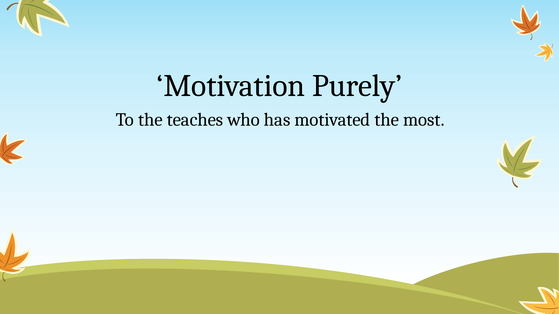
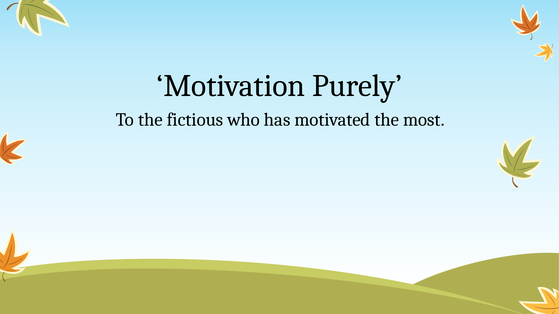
teaches: teaches -> fictious (195, 120)
